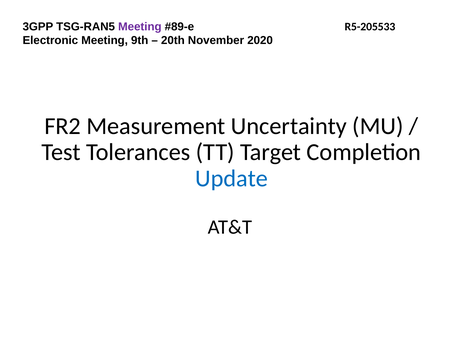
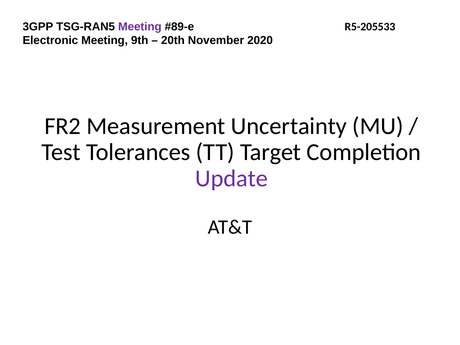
Update colour: blue -> purple (232, 179)
